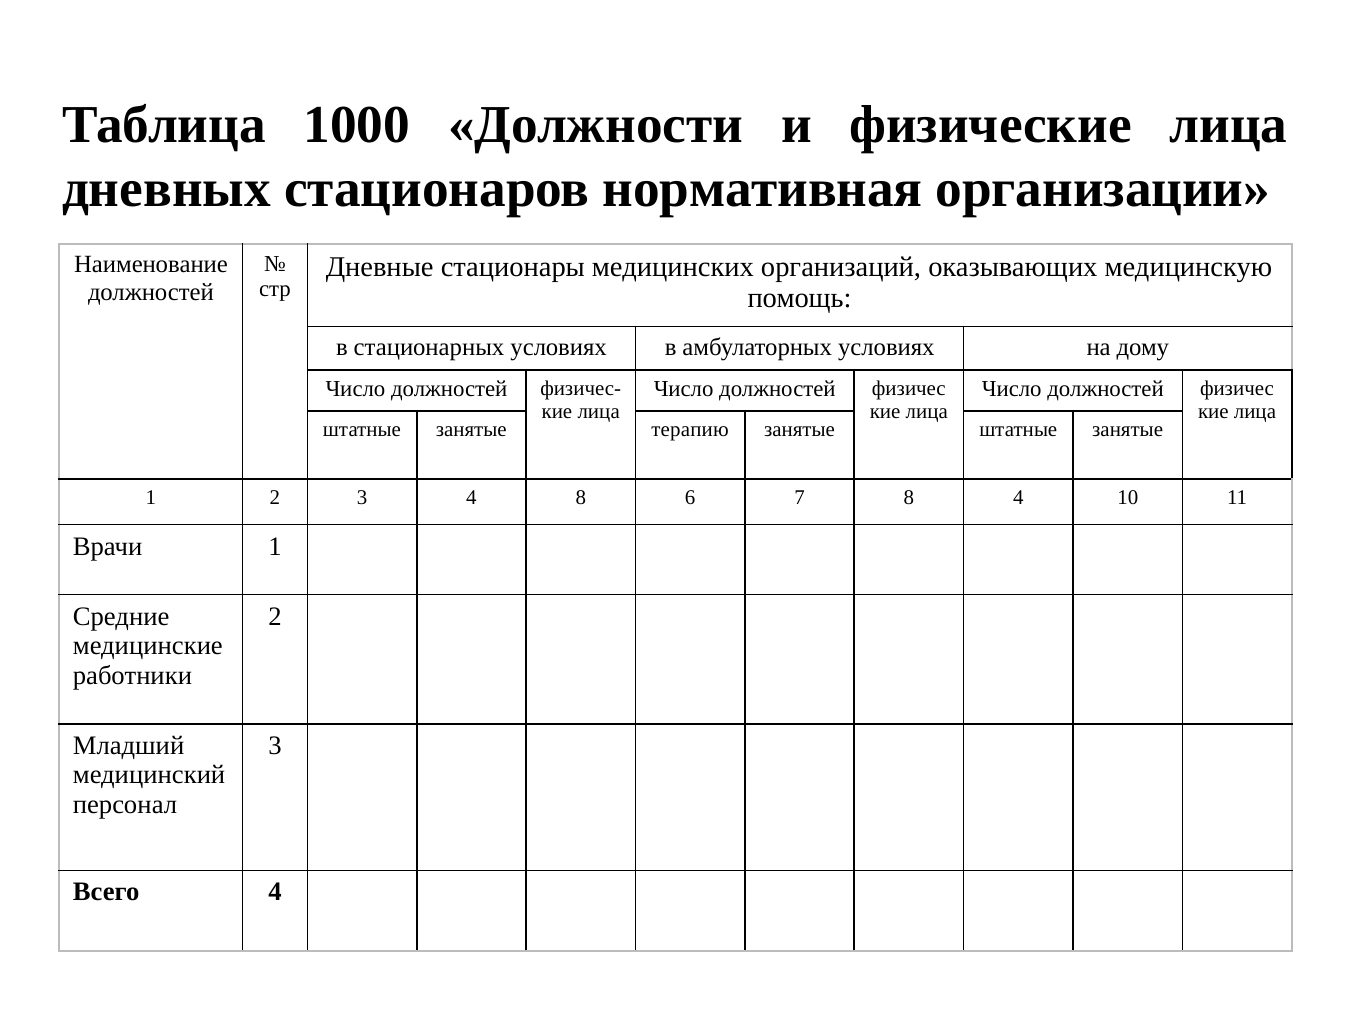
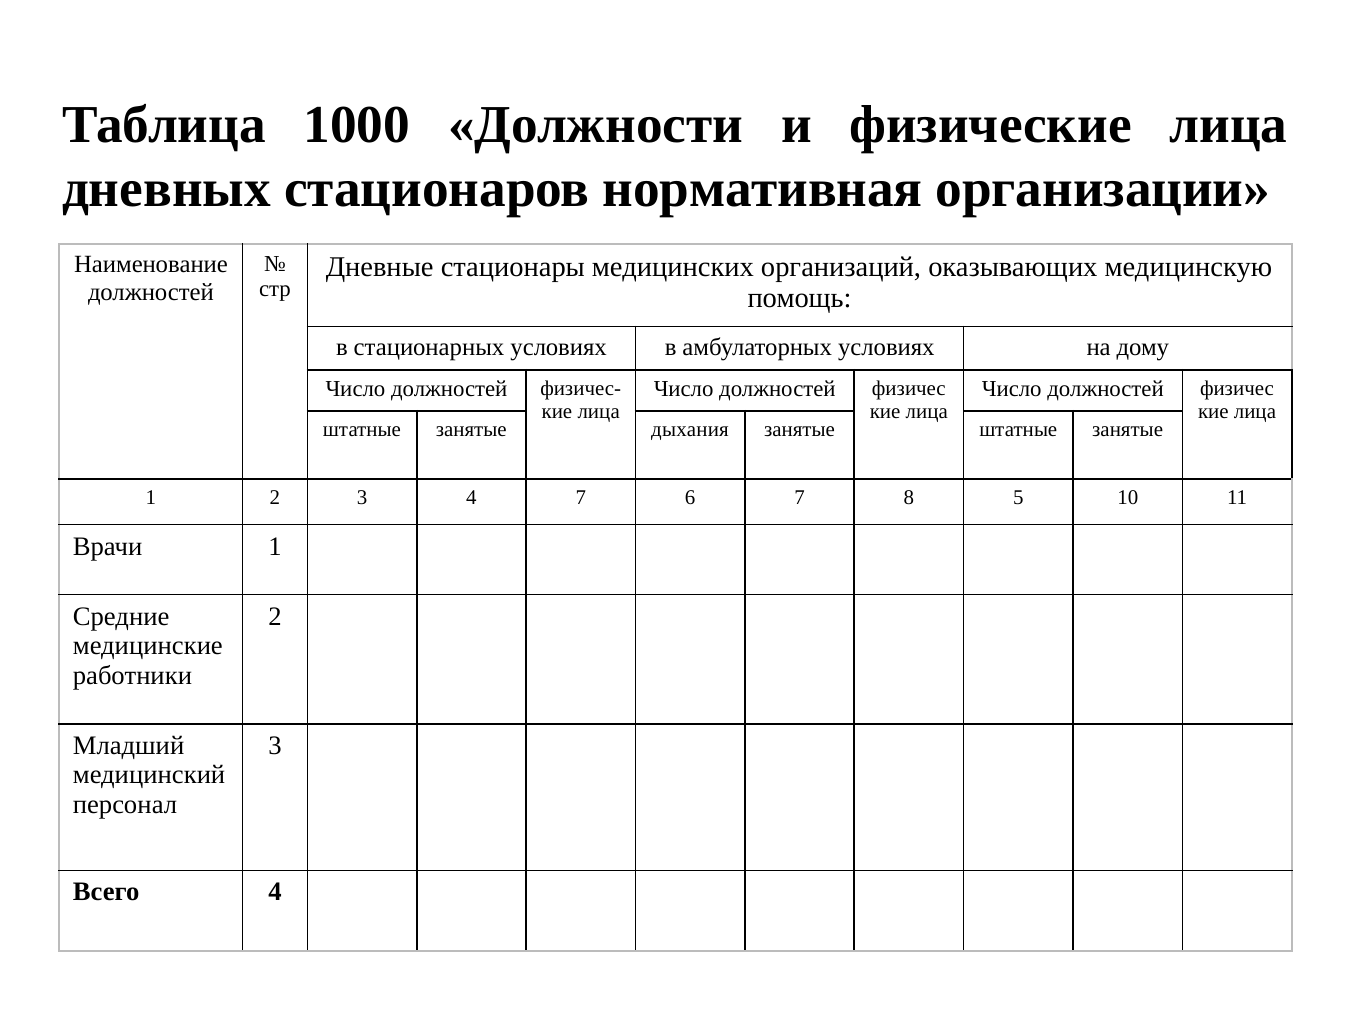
терапию: терапию -> дыхания (690, 429)
4 8: 8 -> 7 (581, 497)
8 4: 4 -> 5 (1018, 497)
